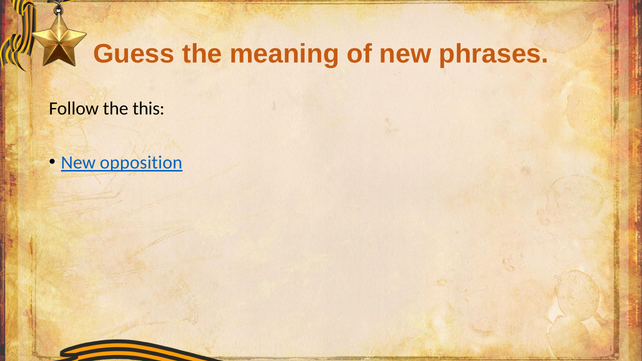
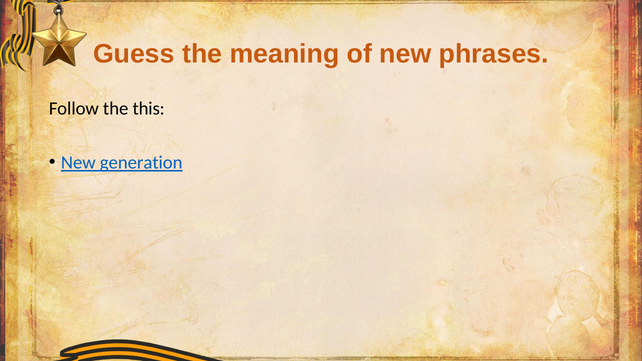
opposition: opposition -> generation (141, 163)
